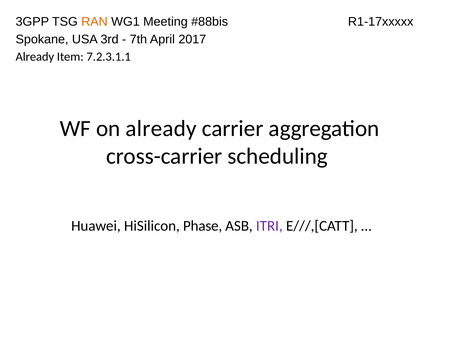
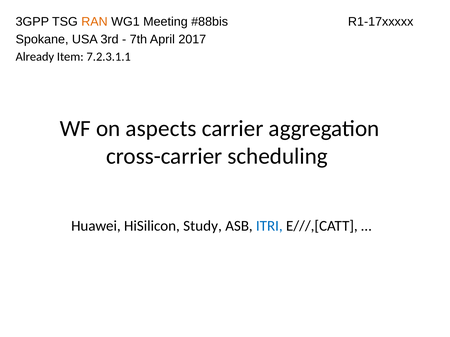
on already: already -> aspects (161, 129)
Phase: Phase -> Study (203, 226)
ITRI colour: purple -> blue (269, 226)
